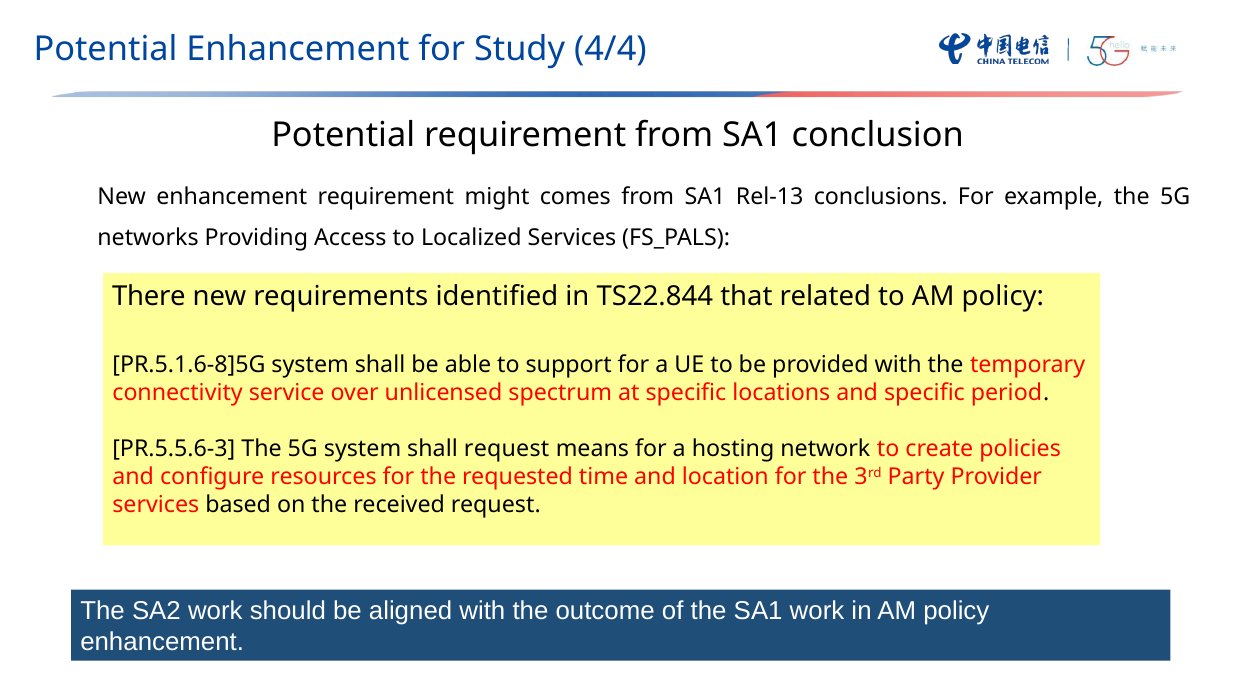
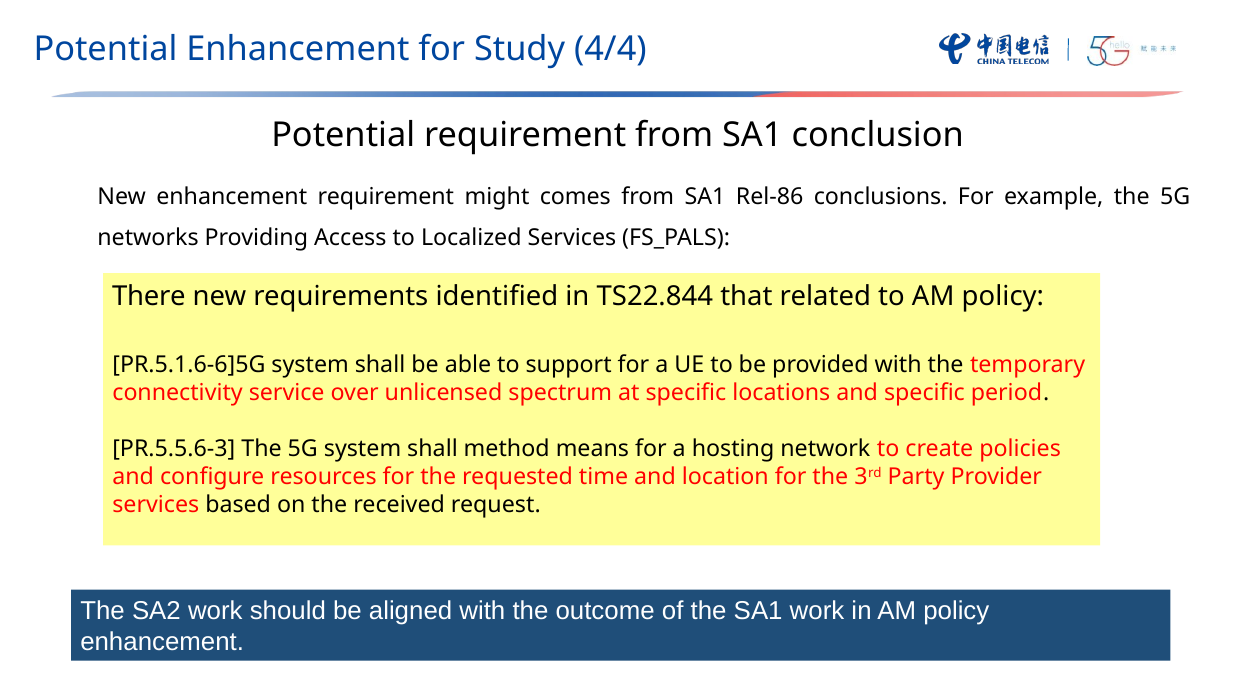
Rel-13: Rel-13 -> Rel-86 (770, 196)
PR.5.1.6-8]5G: PR.5.1.6-8]5G -> PR.5.1.6-6]5G (189, 365)
shall request: request -> method (507, 449)
